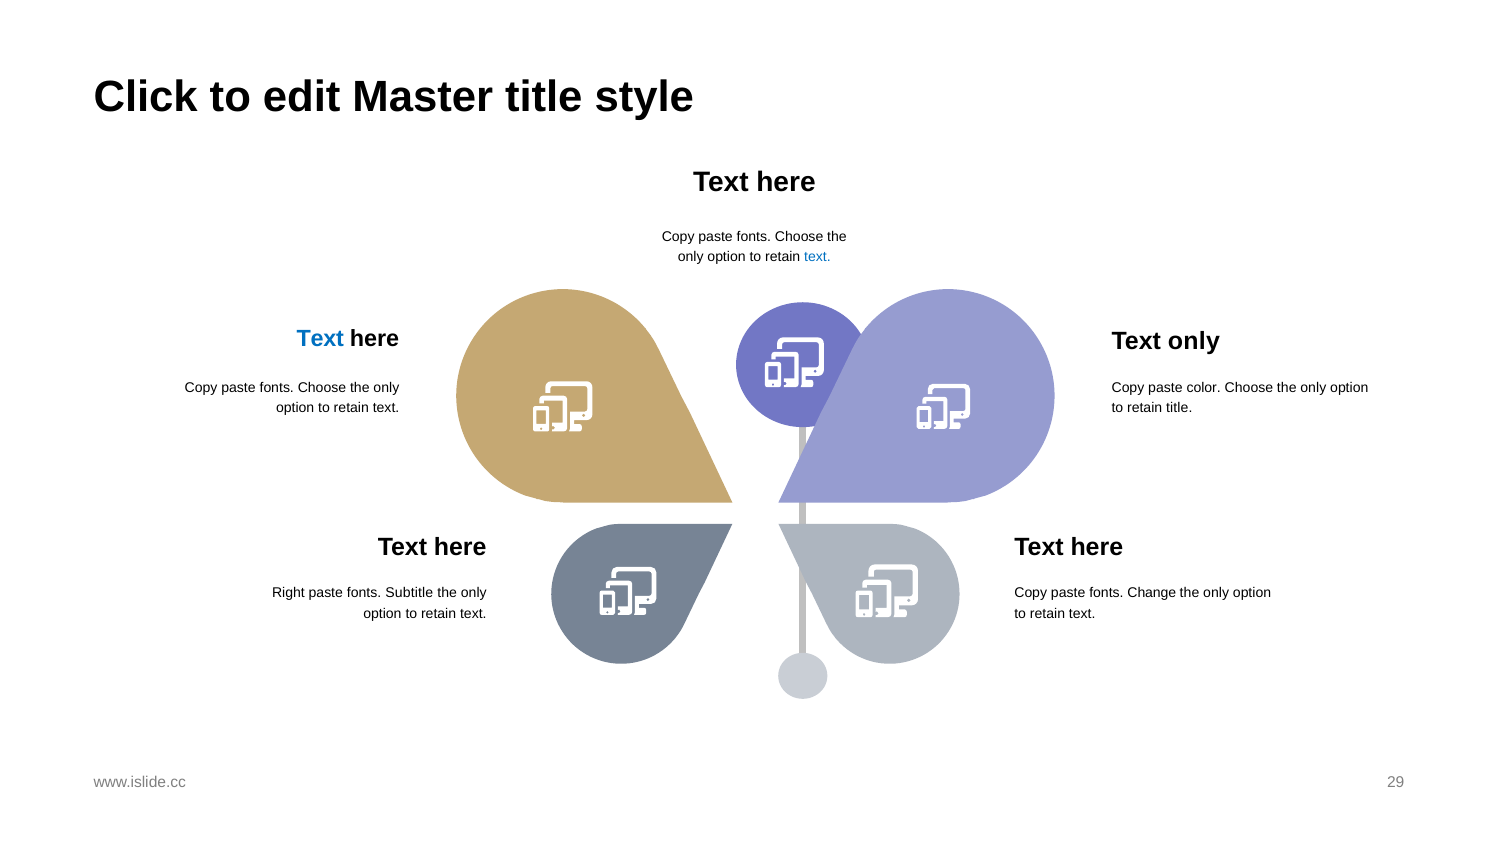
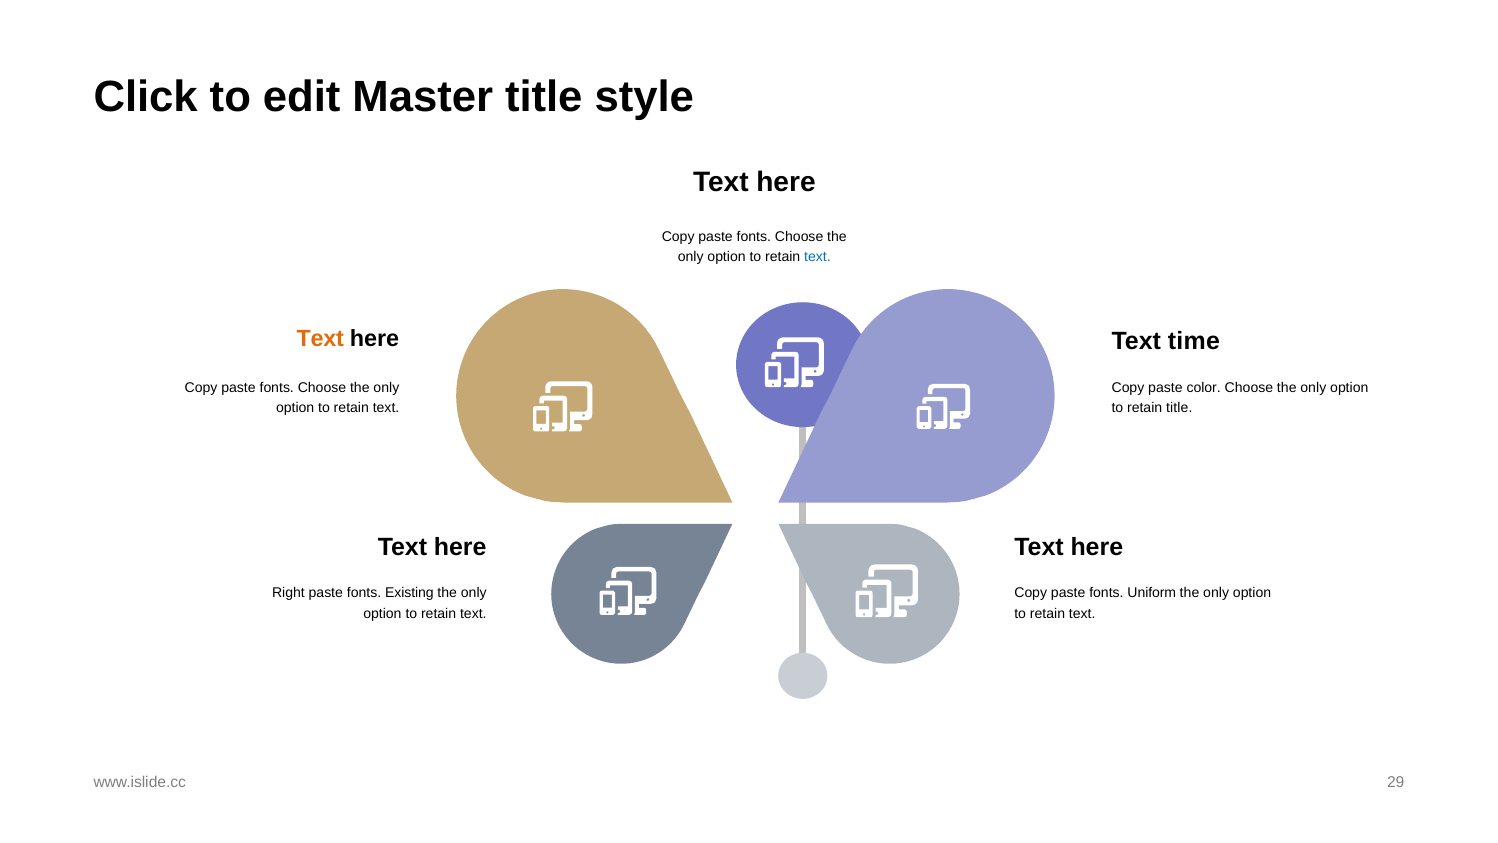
Text colour: blue -> orange (320, 339)
Text only: only -> time (1194, 341)
Subtitle: Subtitle -> Existing (409, 593)
Change: Change -> Uniform (1152, 593)
